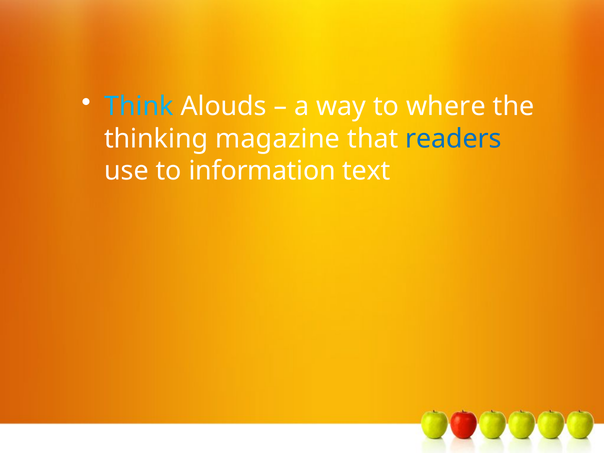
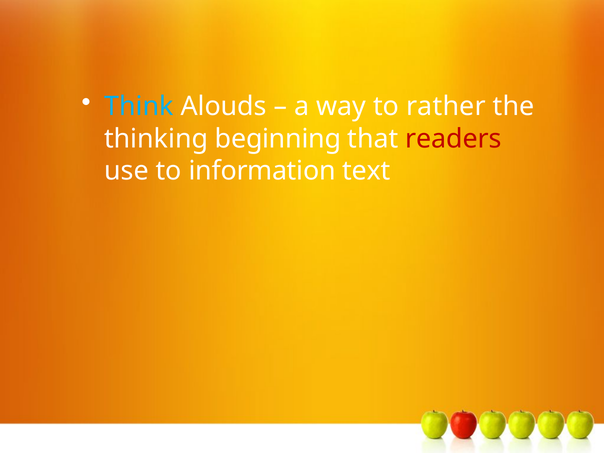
where: where -> rather (446, 107)
magazine: magazine -> beginning (278, 139)
readers colour: blue -> red (454, 139)
